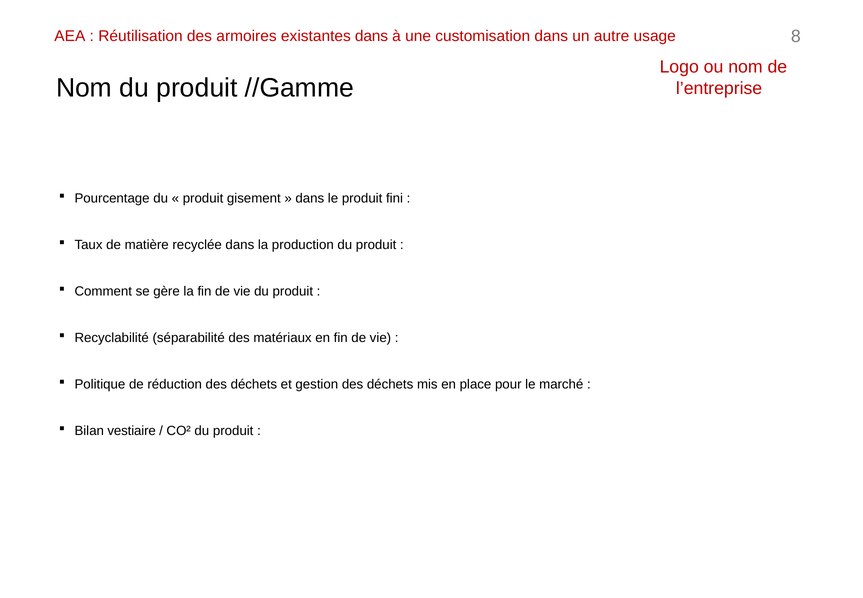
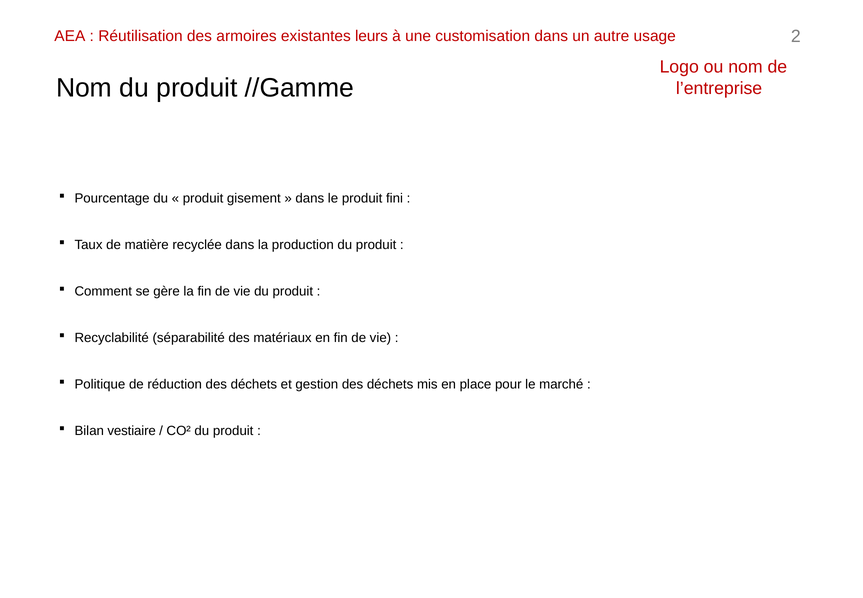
existantes dans: dans -> leurs (372, 36)
8: 8 -> 2 (796, 36)
